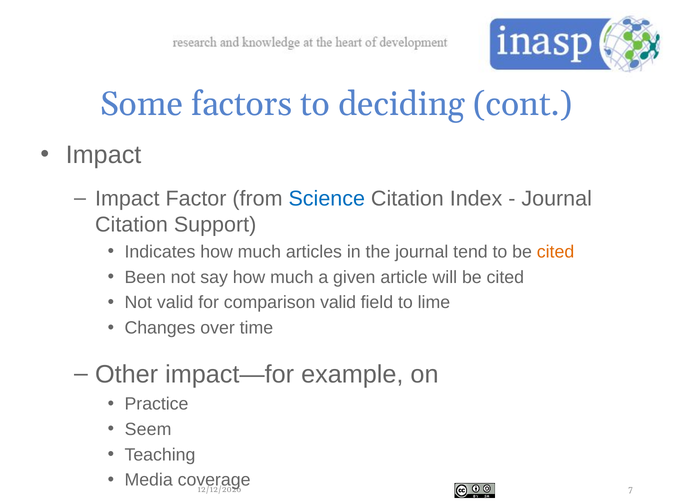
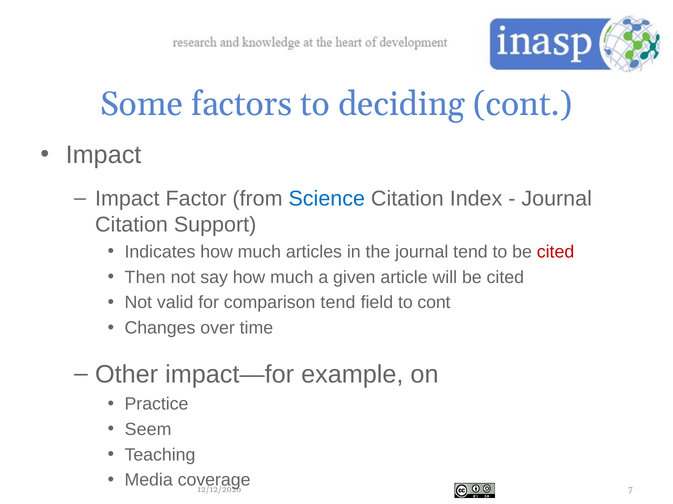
cited colour: orange -> red (556, 252)
Been: Been -> Then (145, 278)
comparison valid: valid -> tend (338, 303)
to lime: lime -> cont (434, 303)
